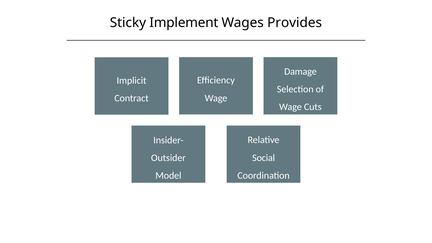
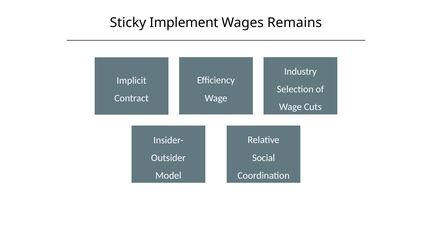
Provides: Provides -> Remains (295, 23)
Damage: Damage -> Industry (300, 71)
